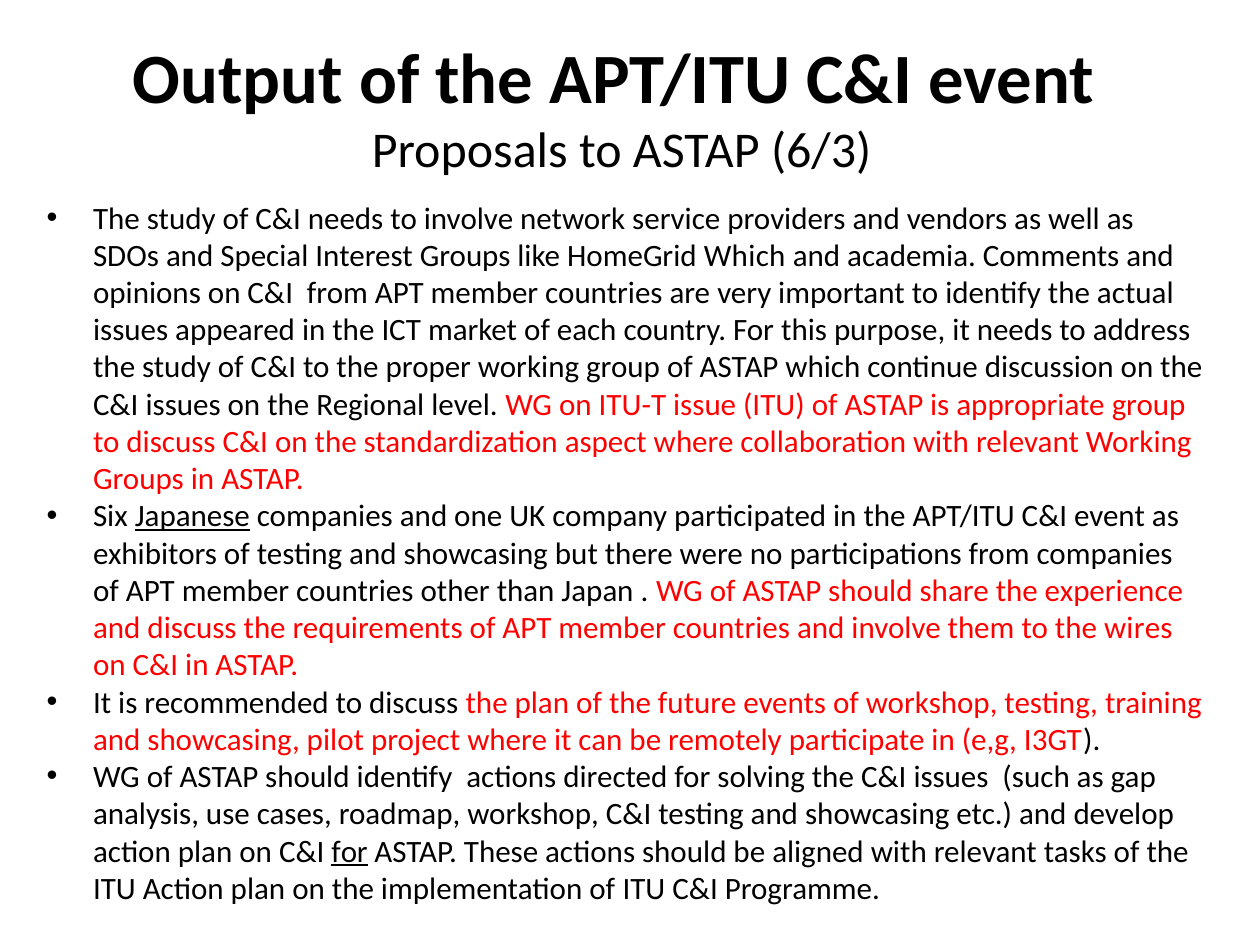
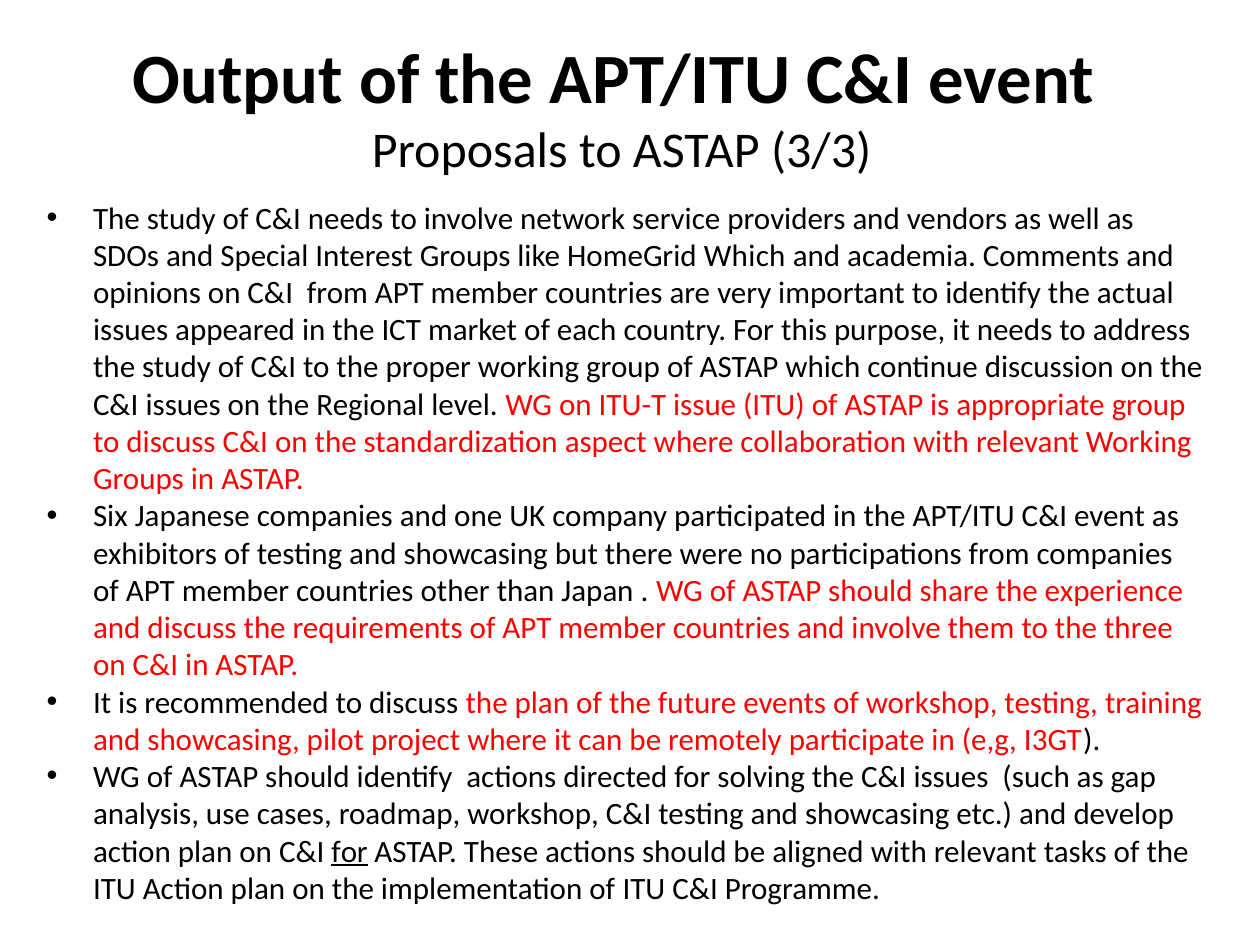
6/3: 6/3 -> 3/3 (821, 151)
Japanese underline: present -> none (192, 517)
wires: wires -> three (1138, 628)
